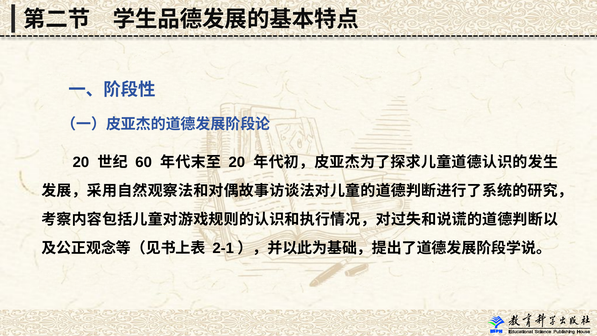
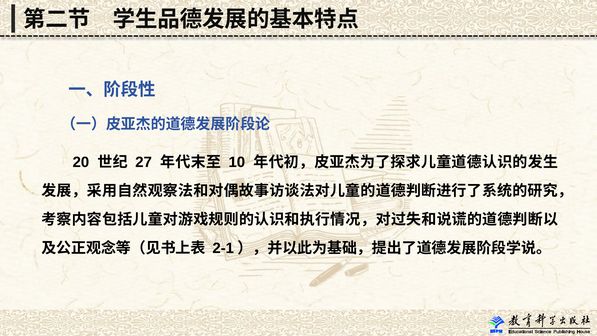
60: 60 -> 27 (144, 162)
20: 20 -> 10 (237, 162)
